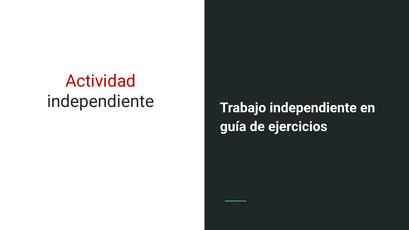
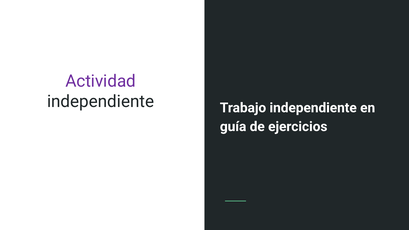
Actividad colour: red -> purple (101, 81)
